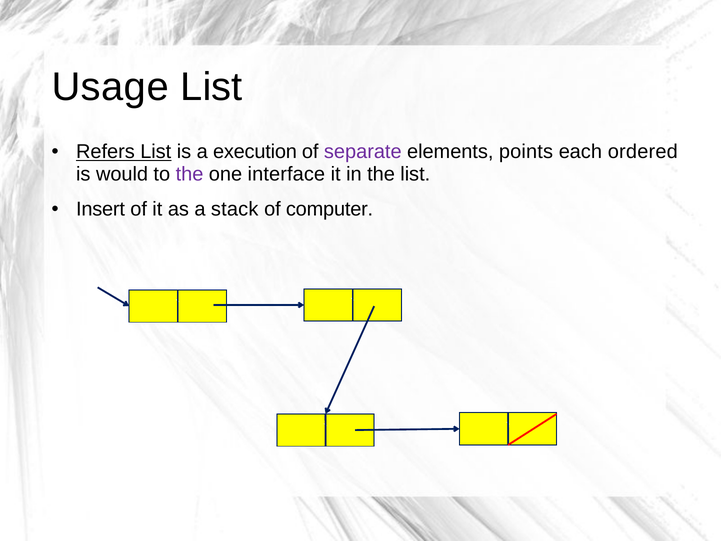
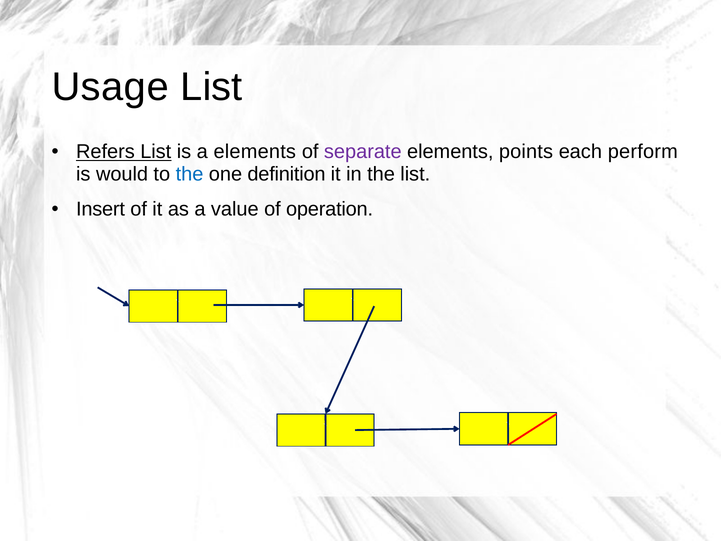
a execution: execution -> elements (255, 152)
ordered: ordered -> perform (643, 152)
the colour: purple -> blue (190, 174)
interface: interface -> definition (287, 174)
stack: stack -> value (235, 209)
computer: computer -> operation (330, 209)
